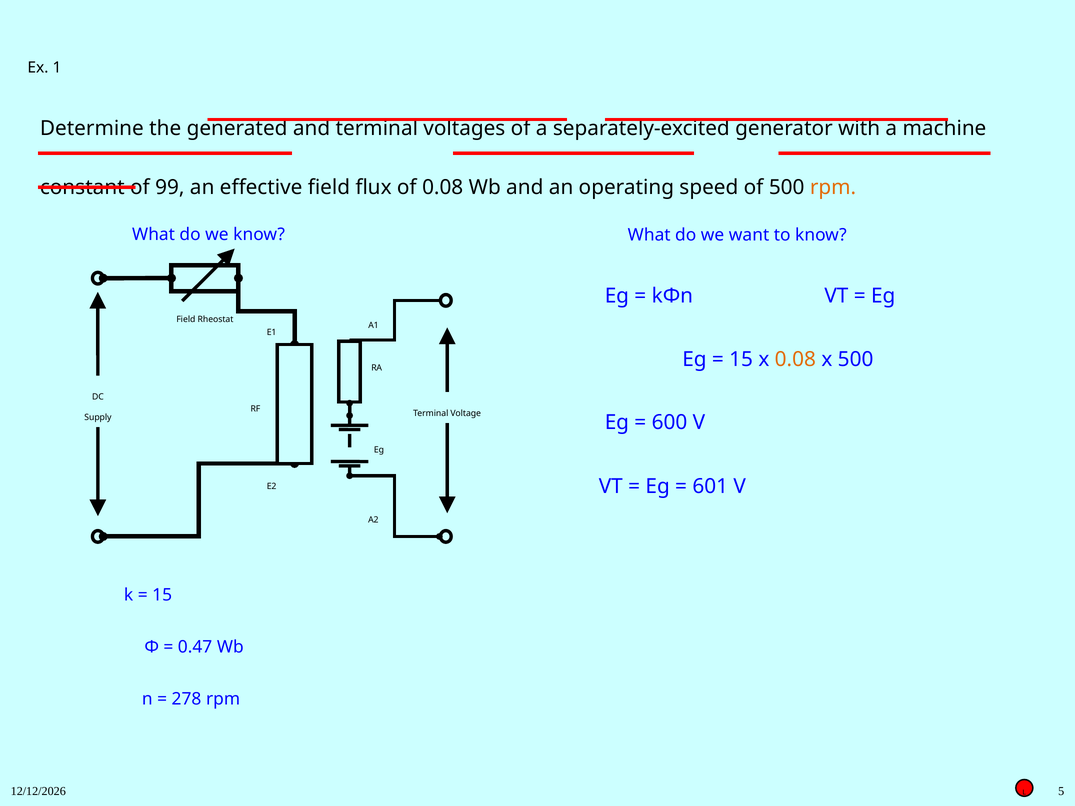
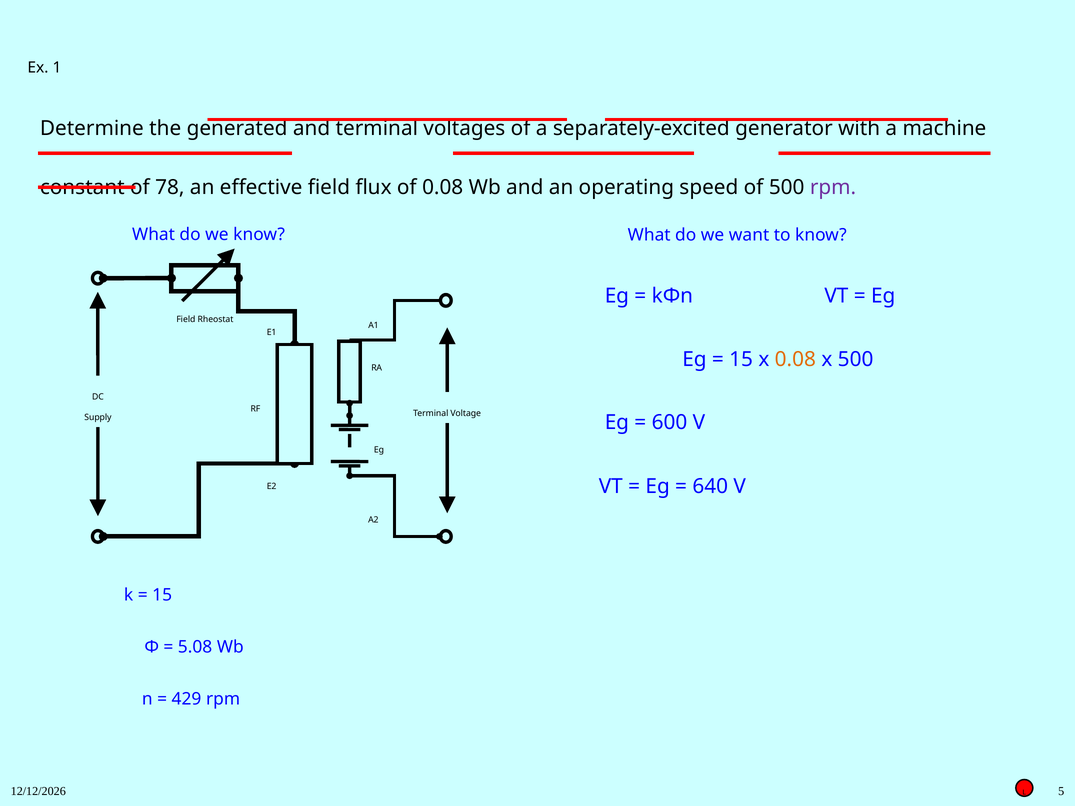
99: 99 -> 78 (170, 187)
rpm colour: orange -> purple (833, 187)
601: 601 -> 640 (710, 486)
0.47: 0.47 -> 5.08 (195, 647)
278: 278 -> 429 (186, 699)
